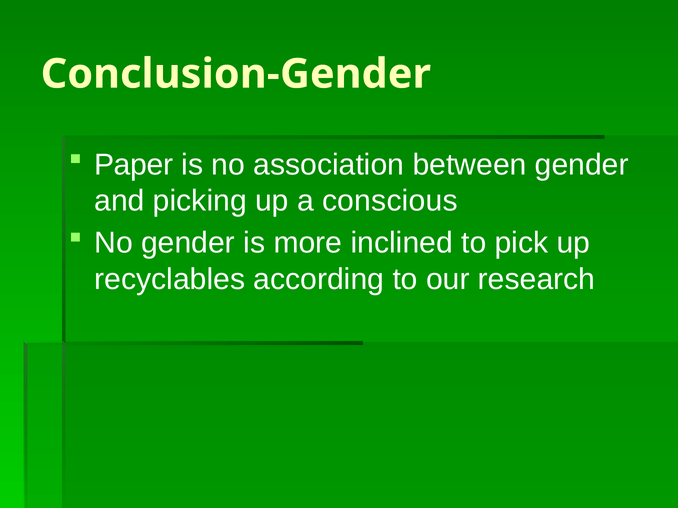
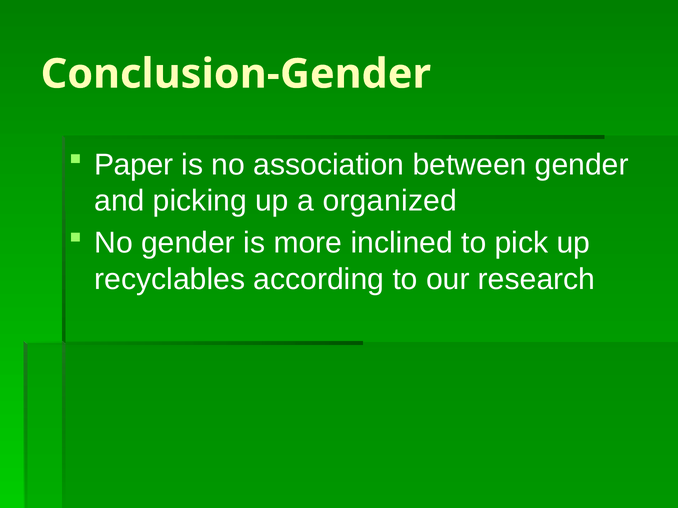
conscious: conscious -> organized (390, 201)
